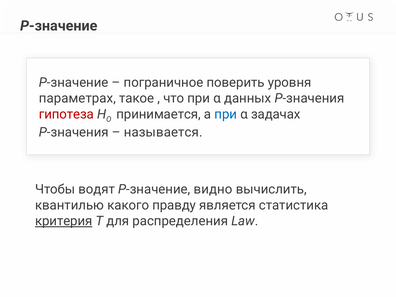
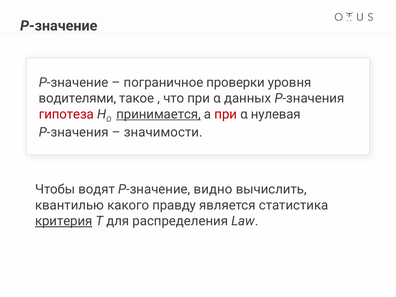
поверить: поверить -> проверки (236, 82)
параметрах: параметрах -> водителями (78, 98)
принимается underline: none -> present (159, 114)
при colour: blue -> red (226, 114)
задачах: задачах -> нулевая (276, 114)
называется: называется -> значимости (163, 132)
